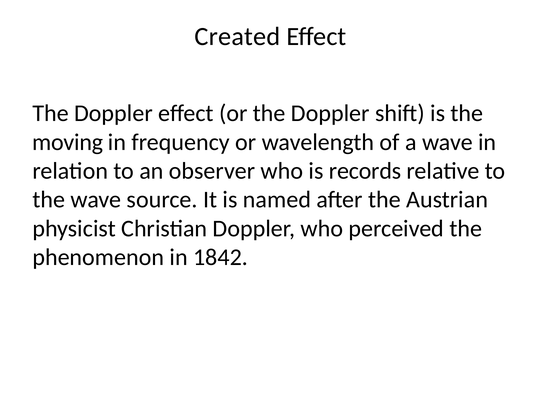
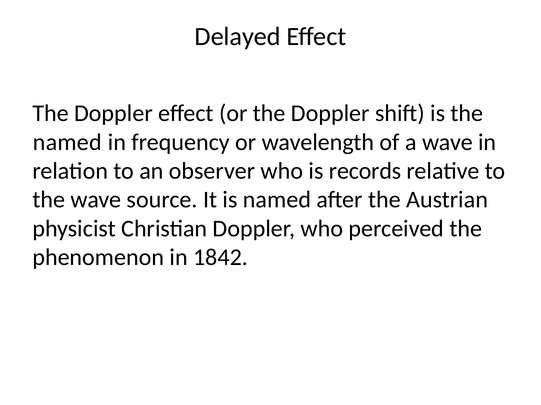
Created: Created -> Delayed (238, 37)
moving: moving -> named (67, 142)
